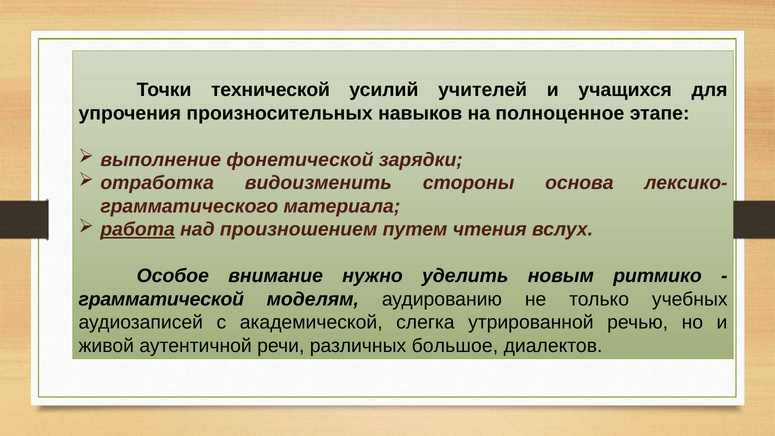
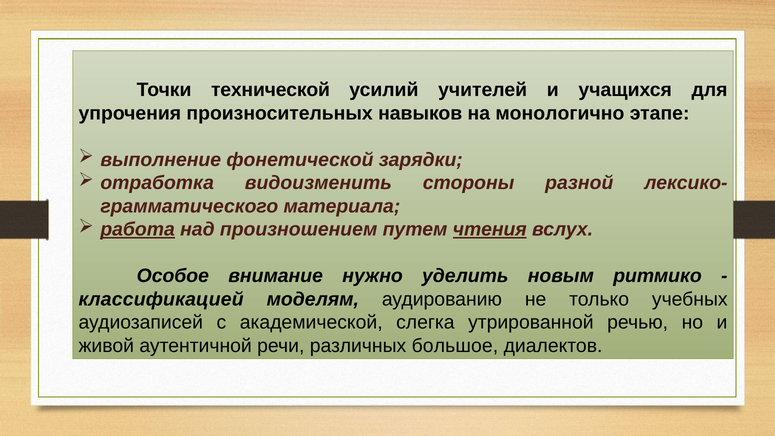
полноценное: полноценное -> монологично (560, 113)
основа: основа -> разной (579, 183)
чтения underline: none -> present (490, 229)
грамматической: грамматической -> классификацией (161, 299)
